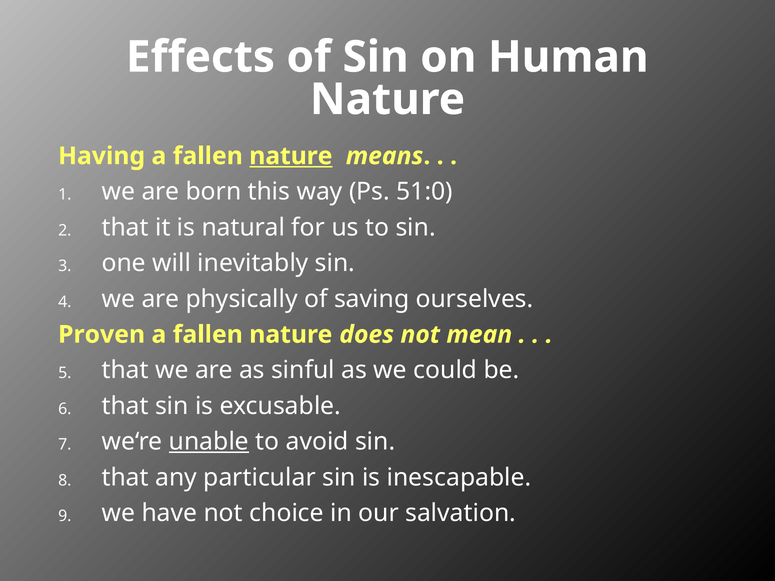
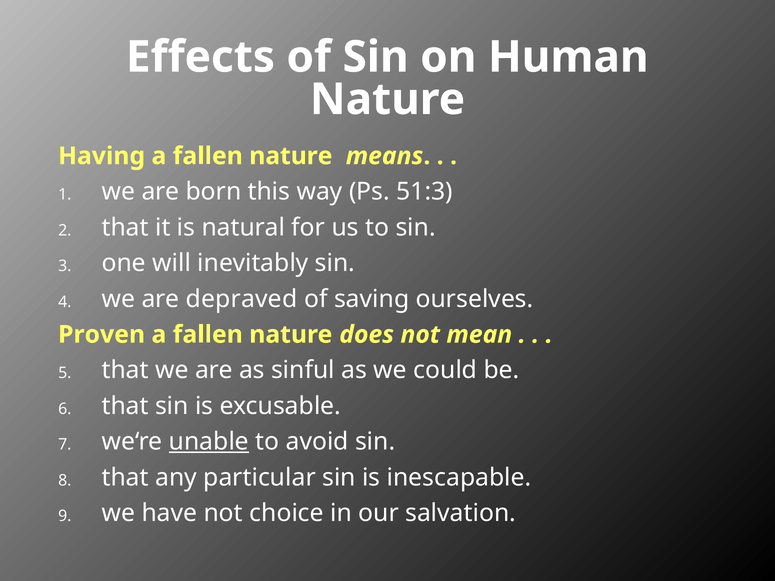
nature underline: present -> none (291, 156)
51:0: 51:0 -> 51:3 (425, 192)
physically: physically -> depraved (241, 299)
